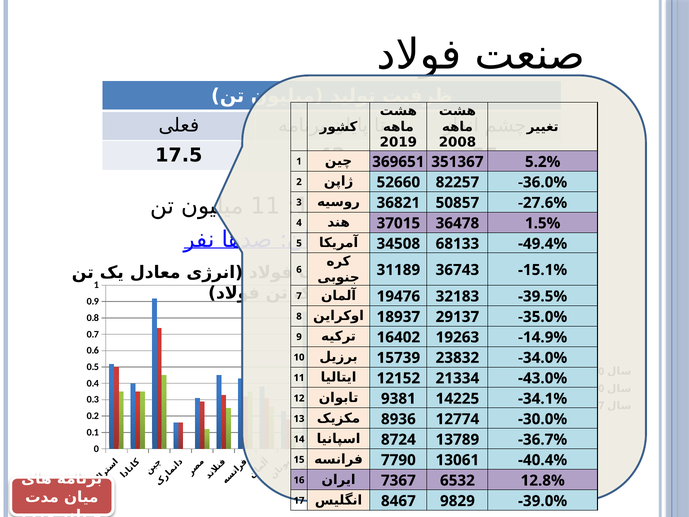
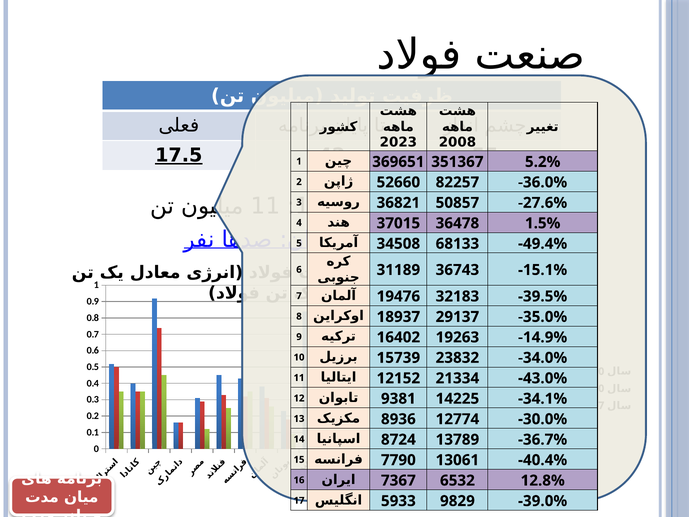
2019: 2019 -> 2023 (398, 142)
17.5 underline: none -> present (179, 155)
8467: 8467 -> 5933 (398, 501)
